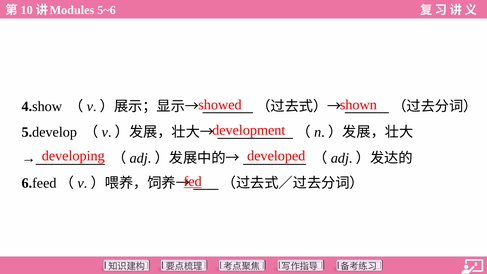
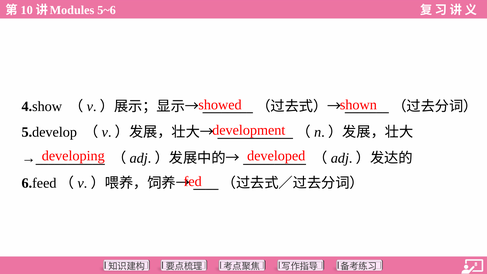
fed underline: present -> none (193, 181)
